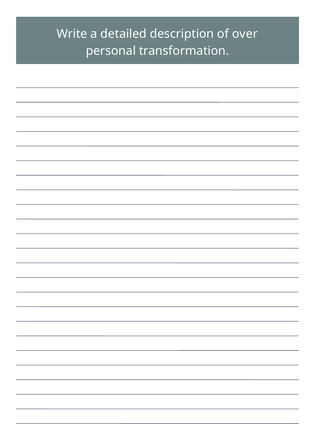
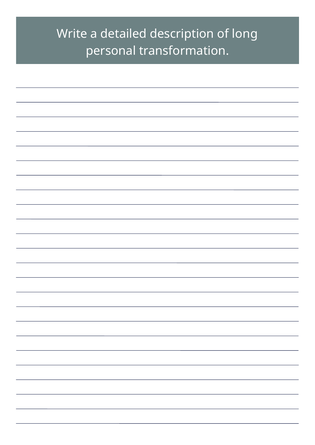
over: over -> long (245, 34)
